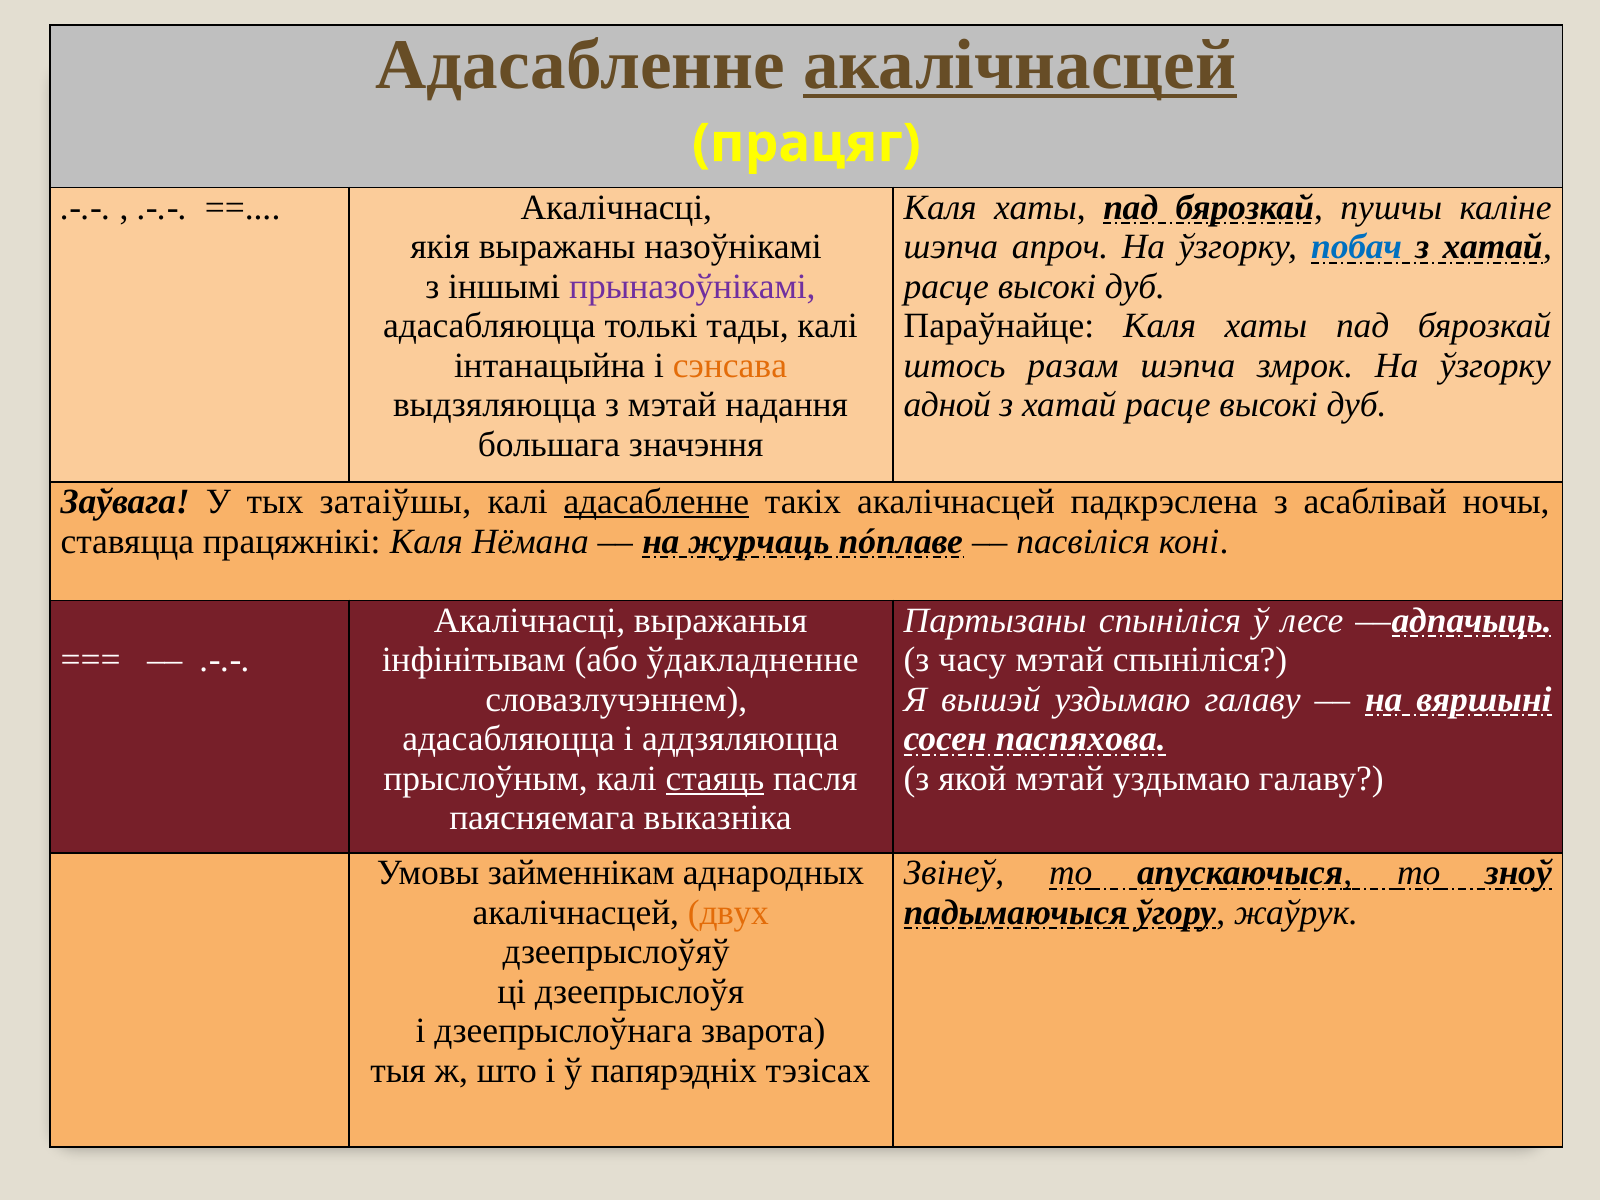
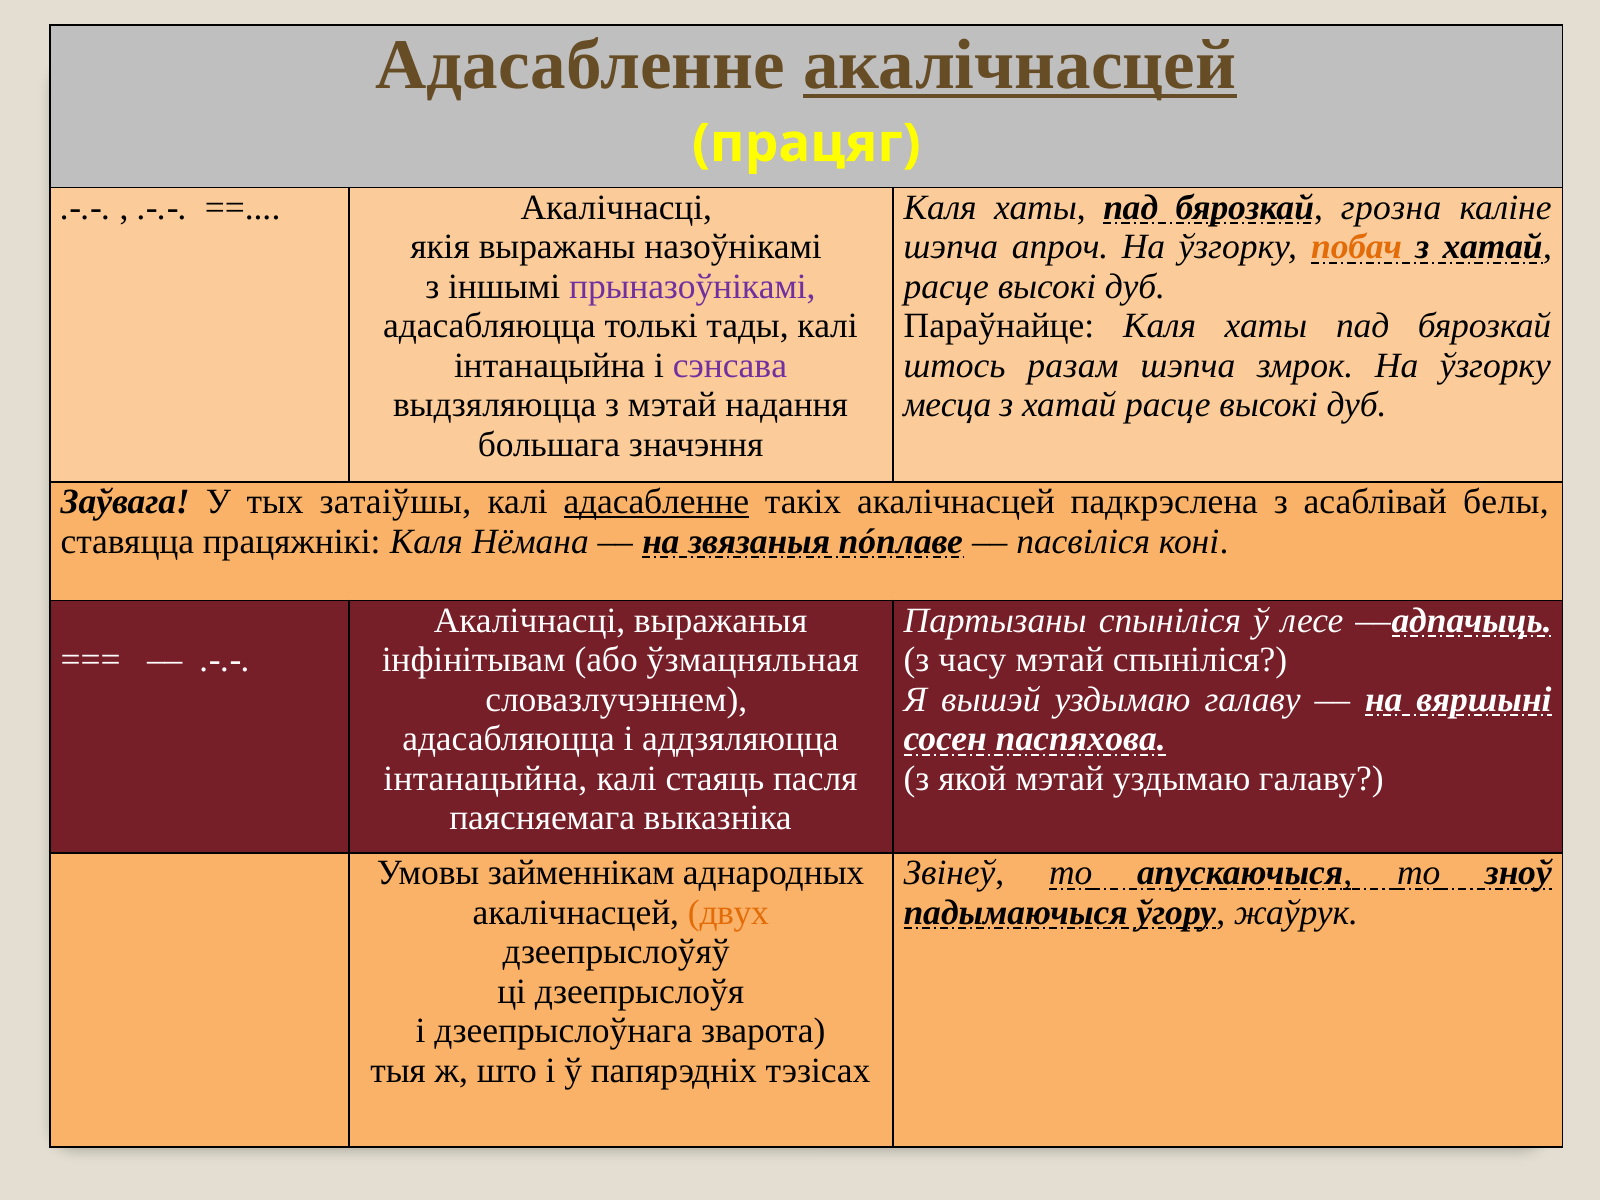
пушчы: пушчы -> грозна (1391, 207)
побач colour: blue -> orange (1357, 247)
сэнсава colour: orange -> purple (730, 365)
адной: адной -> месца (947, 405)
ночы: ночы -> белы (1506, 502)
журчаць: журчаць -> звязаныя (759, 541)
ўдакладненне: ўдакладненне -> ўзмацняльная (753, 660)
прыслоўным: прыслоўным -> інтанацыйна (485, 779)
стаяць underline: present -> none (715, 779)
